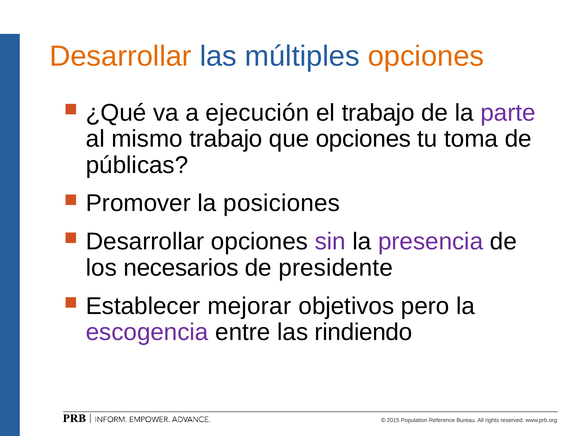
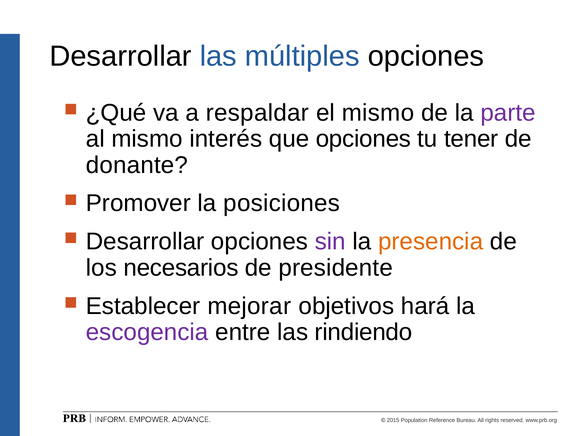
Desarrollar colour: orange -> black (121, 56)
opciones colour: orange -> black (426, 56)
ejecución: ejecución -> respaldar (257, 113)
el trabajo: trabajo -> mismo (378, 113)
mismo trabajo: trabajo -> interés (226, 139)
toma: toma -> tener (471, 139)
públicas: públicas -> donante (137, 165)
presencia colour: purple -> orange (431, 242)
pero: pero -> hará (425, 306)
